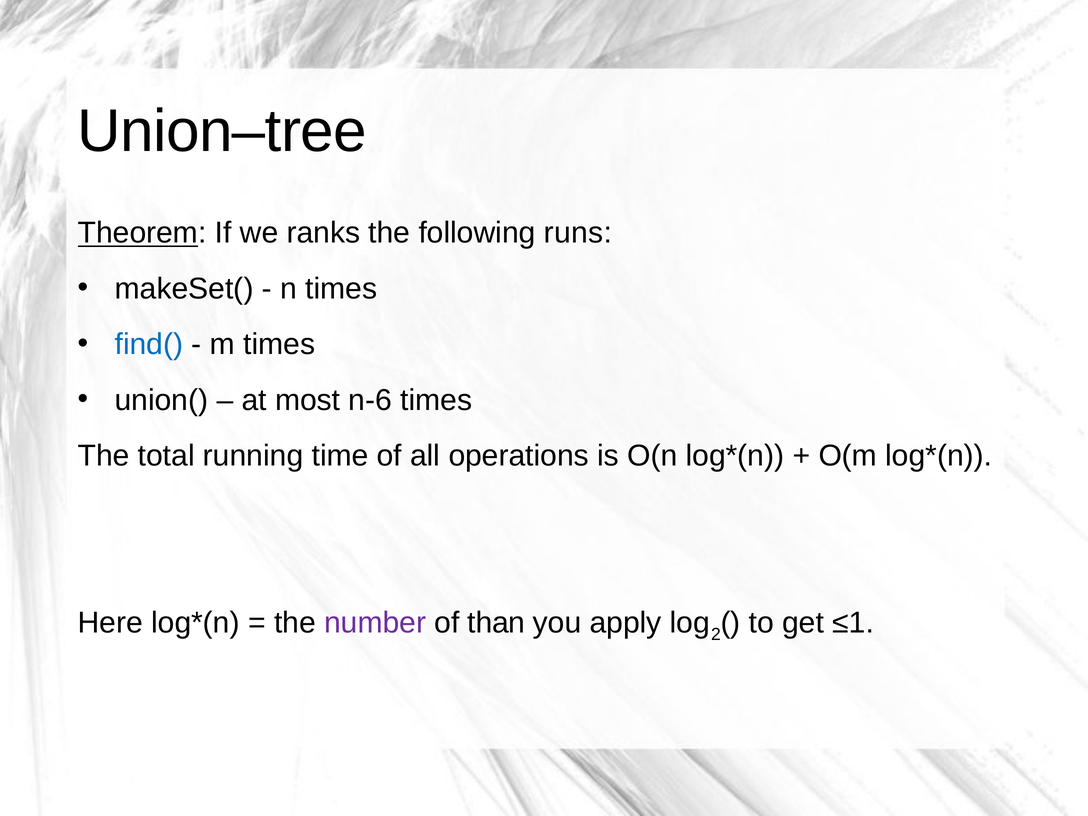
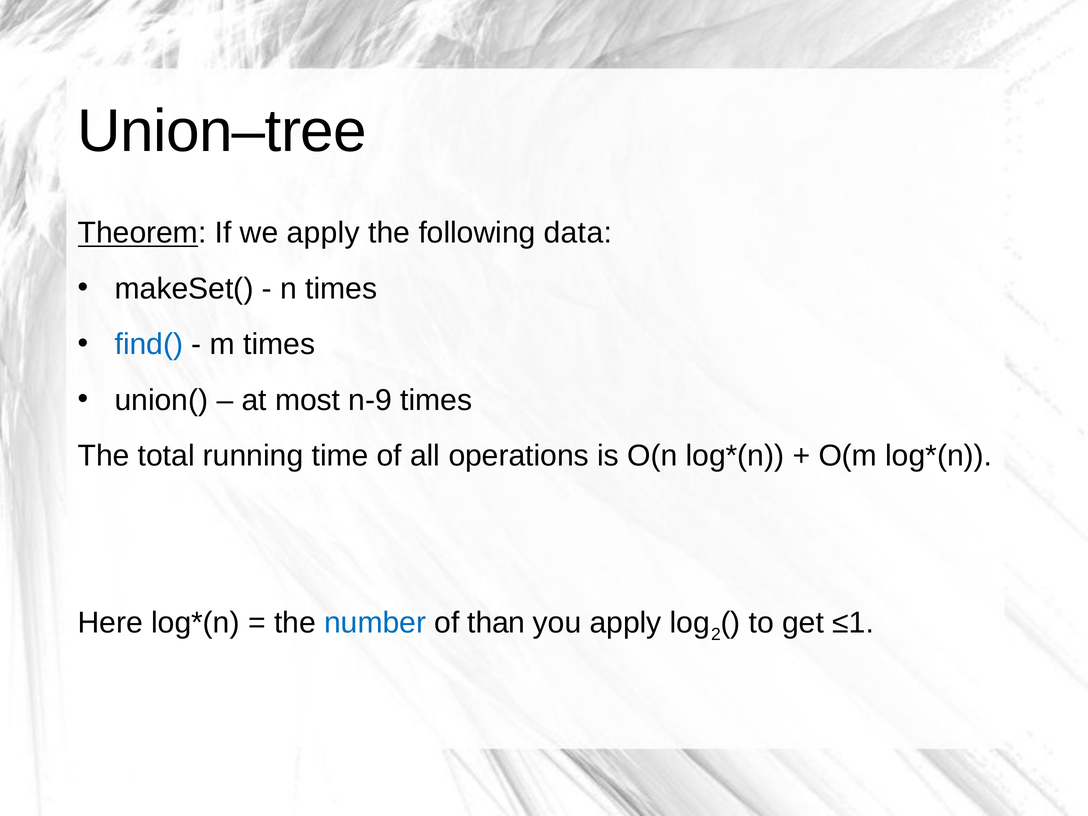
we ranks: ranks -> apply (323, 233)
runs: runs -> data (578, 233)
n-6: n-6 -> n-9 (370, 400)
number colour: purple -> blue (375, 623)
